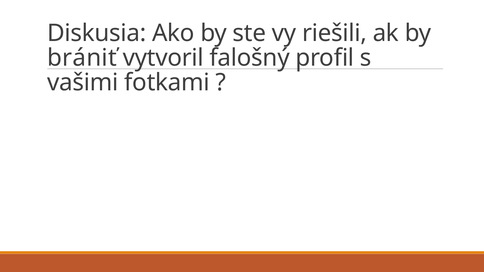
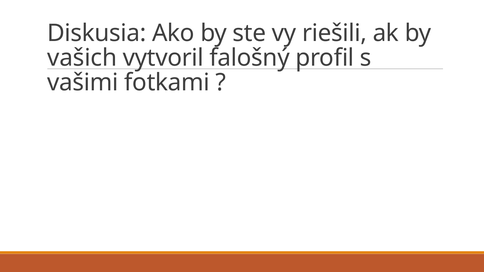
brániť: brániť -> vašich (82, 58)
